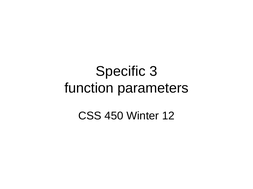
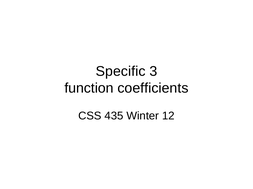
parameters: parameters -> coefficients (153, 88)
450: 450 -> 435 (114, 116)
